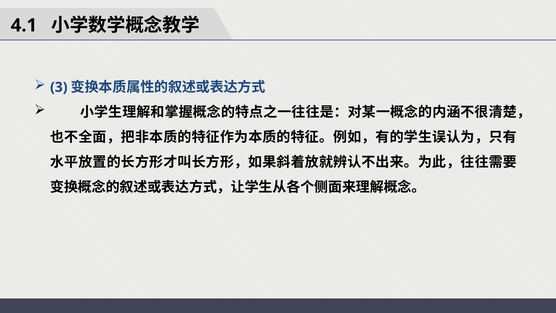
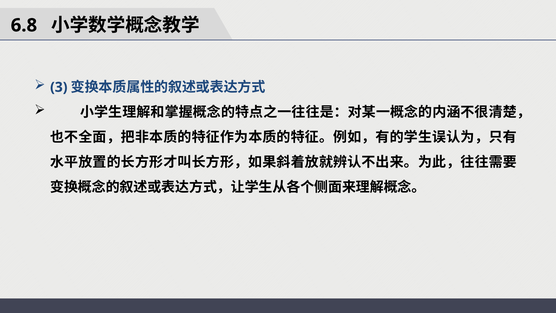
4.1: 4.1 -> 6.8 (24, 25)
